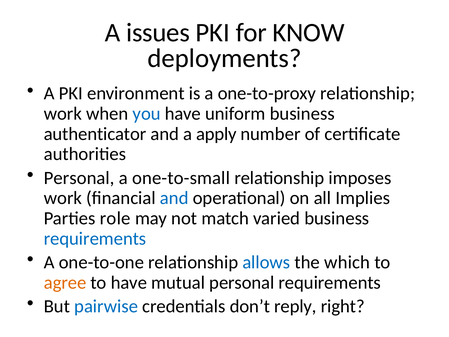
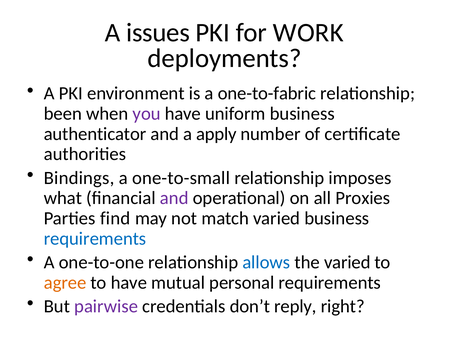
KNOW: KNOW -> WORK (308, 33)
one-to-proxy: one-to-proxy -> one-to-fabric (267, 93)
work: work -> been (63, 114)
you colour: blue -> purple (147, 114)
Personal: Personal -> Bindings (79, 178)
work: work -> what (63, 198)
and colour: blue -> purple (174, 198)
Implies: Implies -> Proxies (363, 198)
role: role -> find (115, 218)
the which: which -> varied (347, 262)
pairwise colour: blue -> purple (106, 306)
